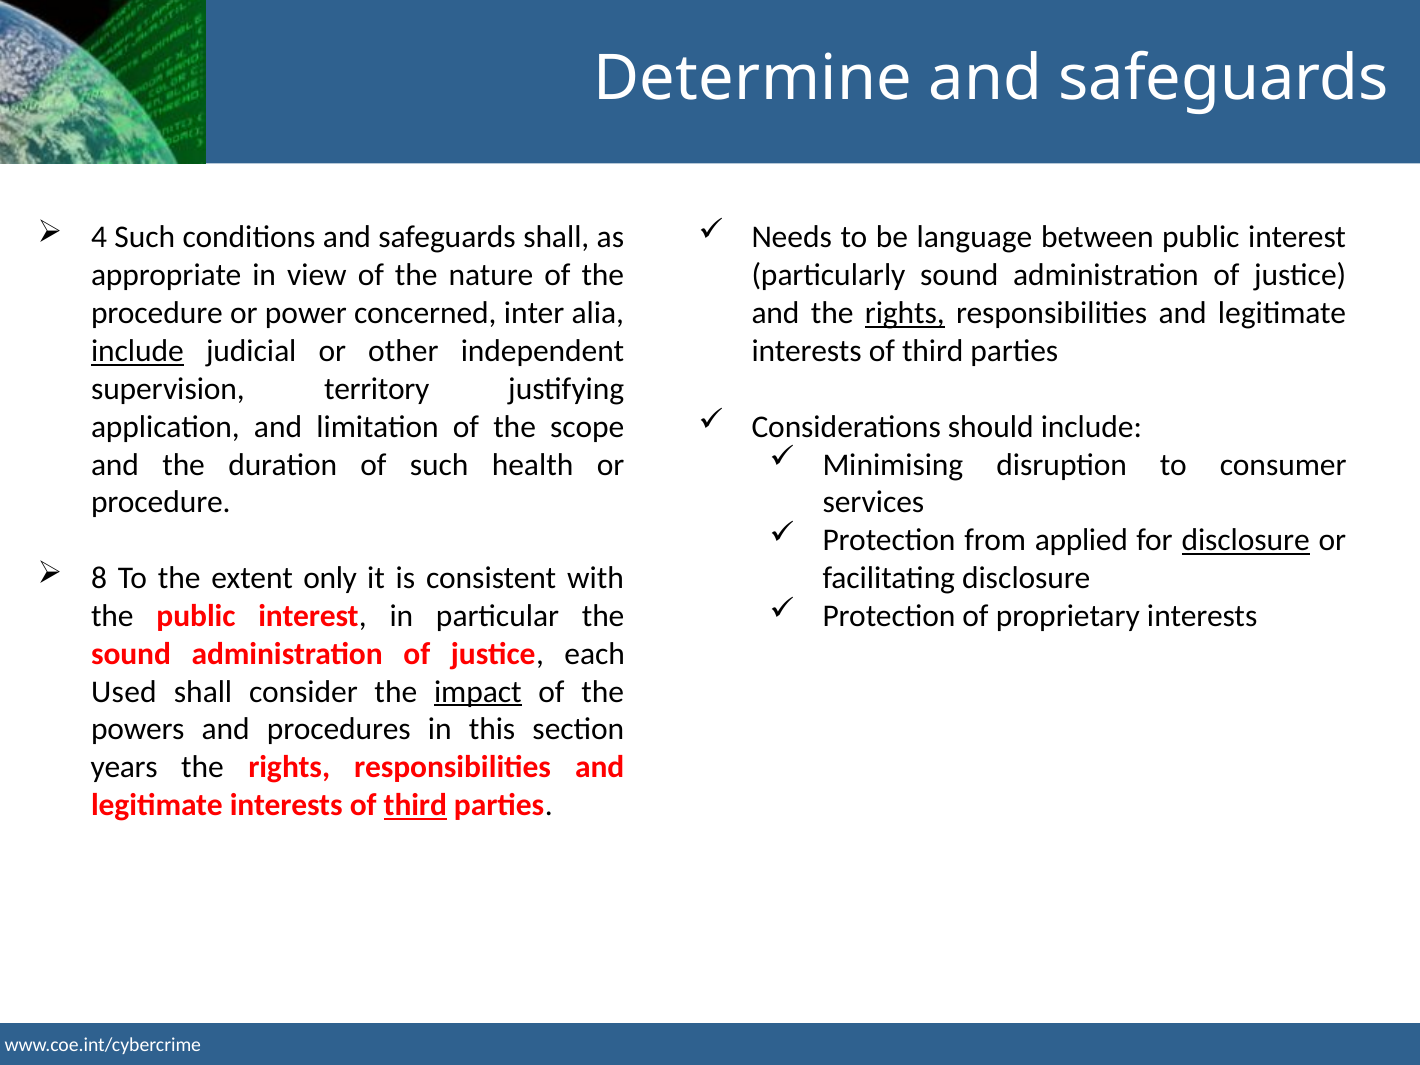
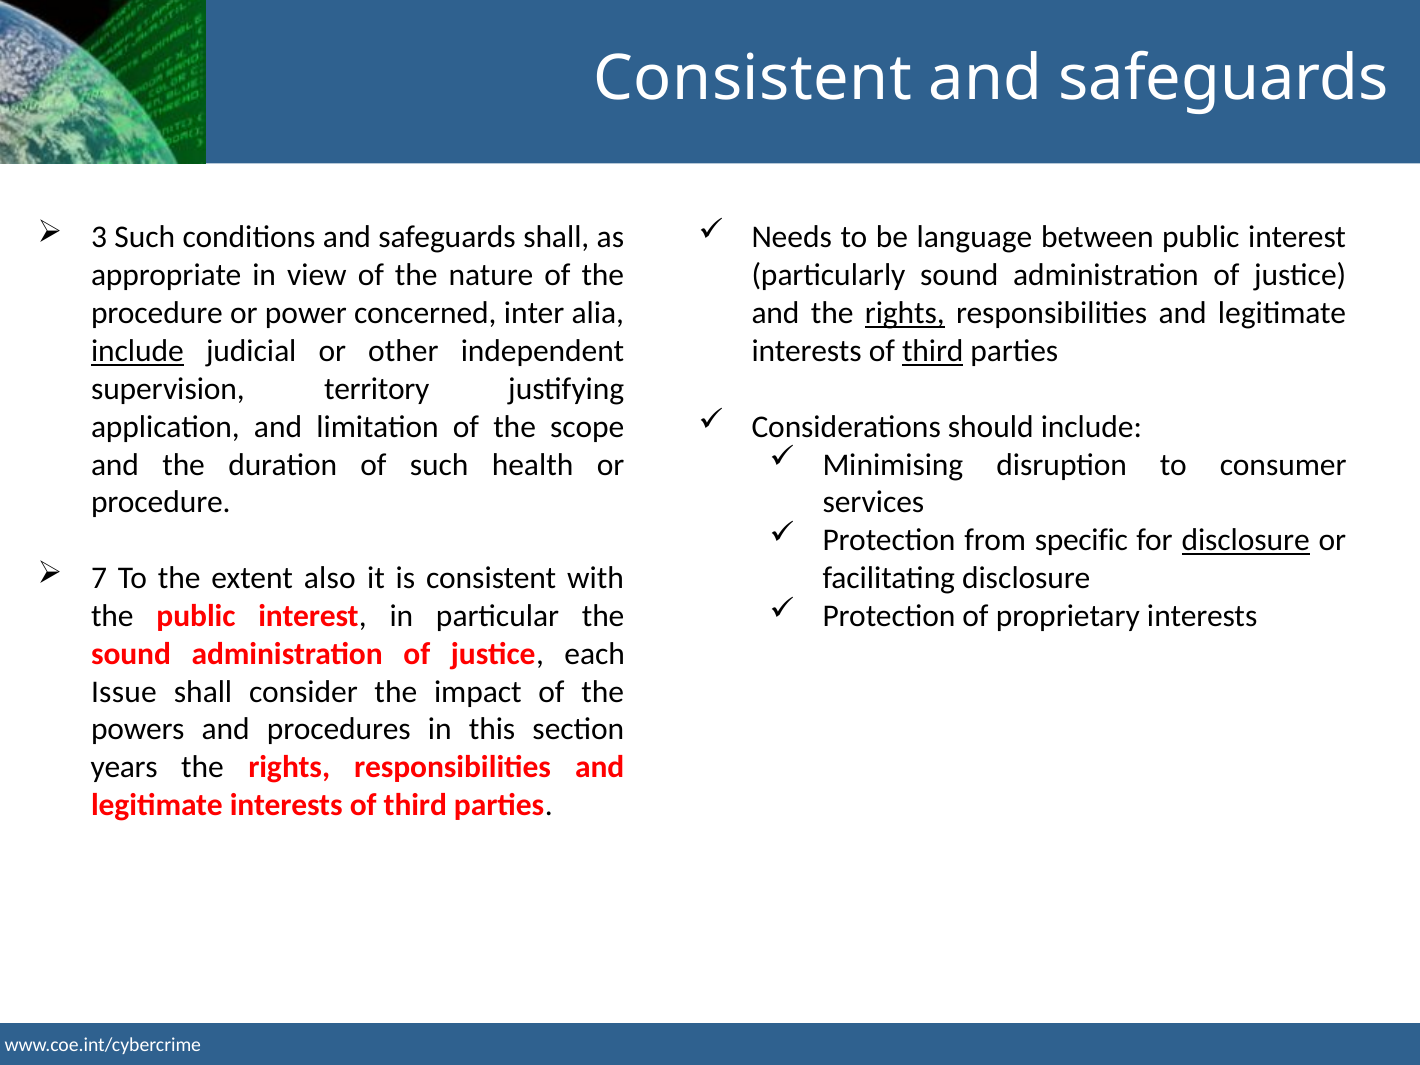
Determine: Determine -> Consistent (753, 79)
4: 4 -> 3 (99, 238)
third underline: none -> present (933, 351)
applied: applied -> specific (1081, 540)
8: 8 -> 7 (99, 578)
only: only -> also (330, 578)
Used: Used -> Issue (124, 692)
impact underline: present -> none (478, 692)
third underline: present -> none (415, 805)
